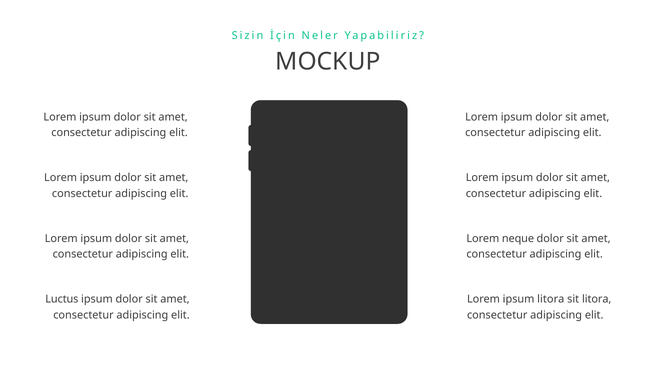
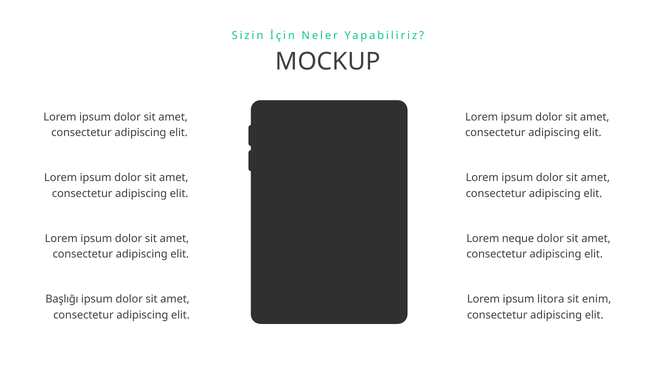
Luctus: Luctus -> Başlığı (62, 299)
sit litora: litora -> enim (597, 299)
